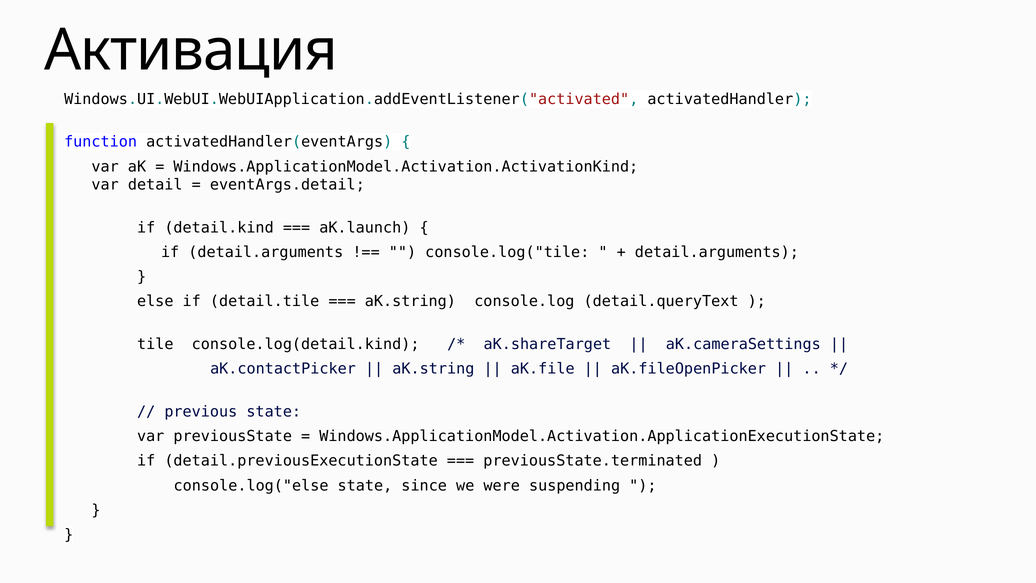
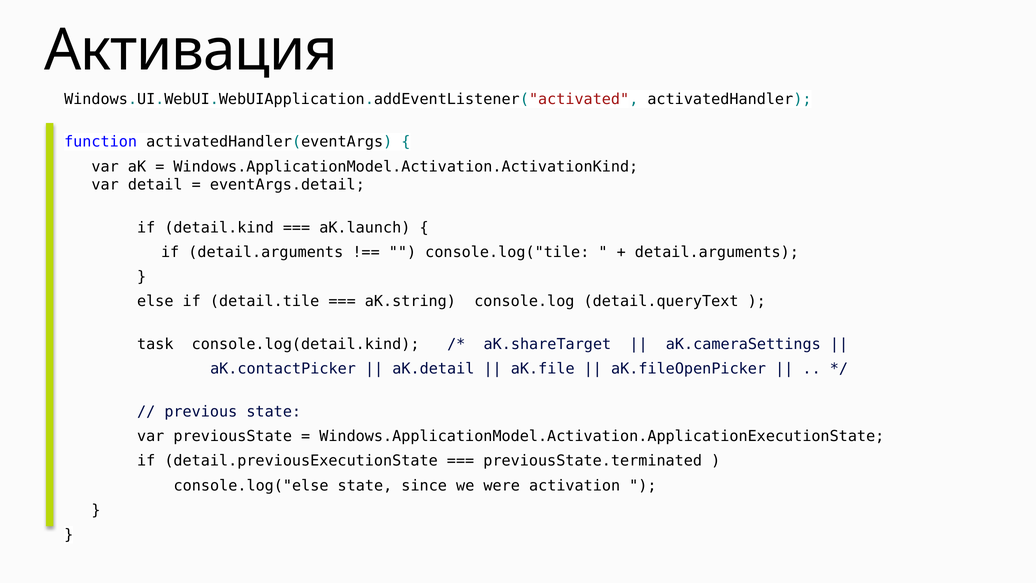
tile: tile -> task (155, 344)
aK.string: aK.string -> aK.detail (433, 369)
suspending: suspending -> activation (575, 485)
